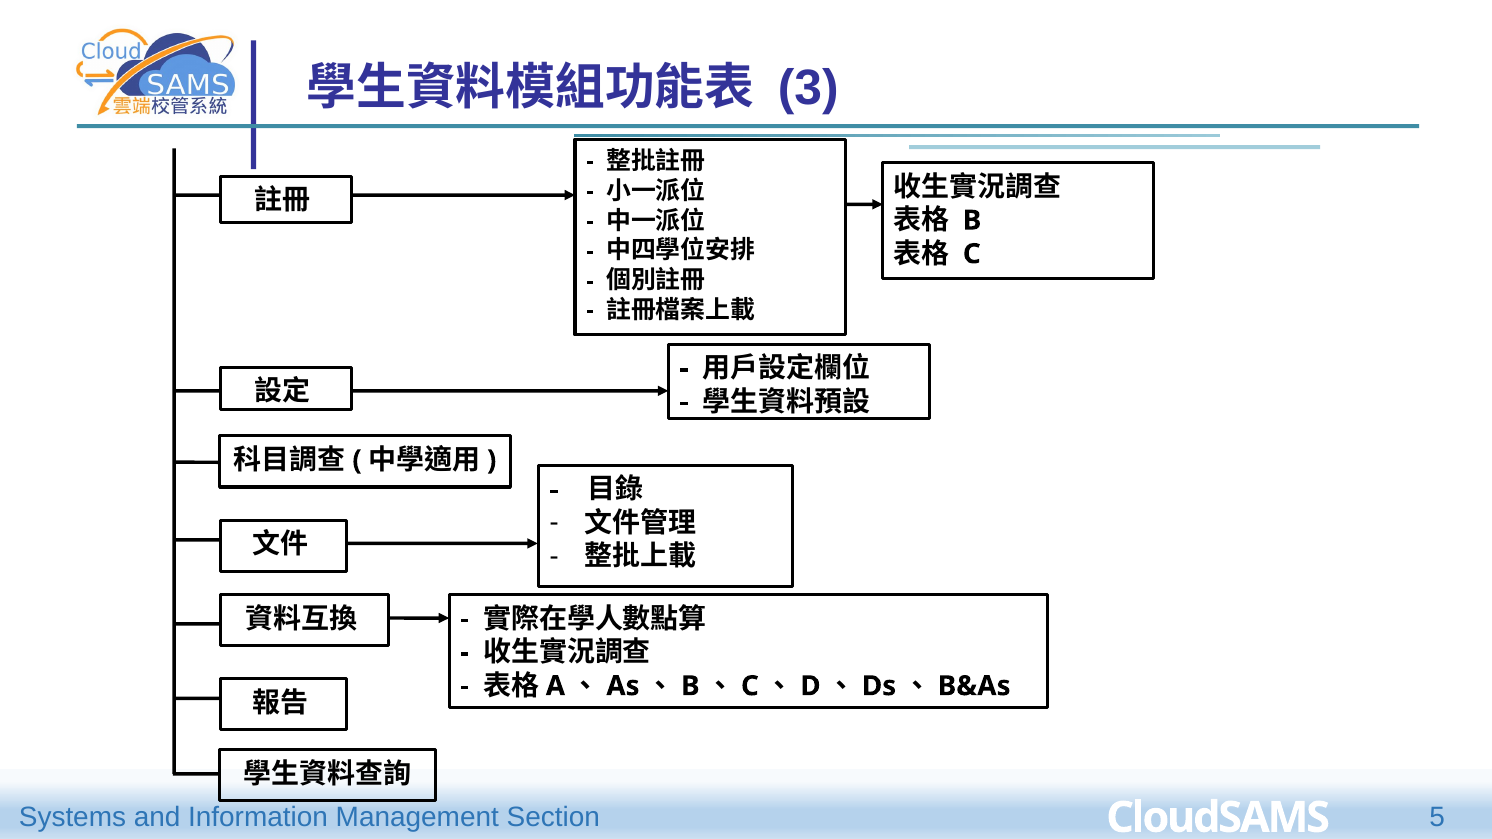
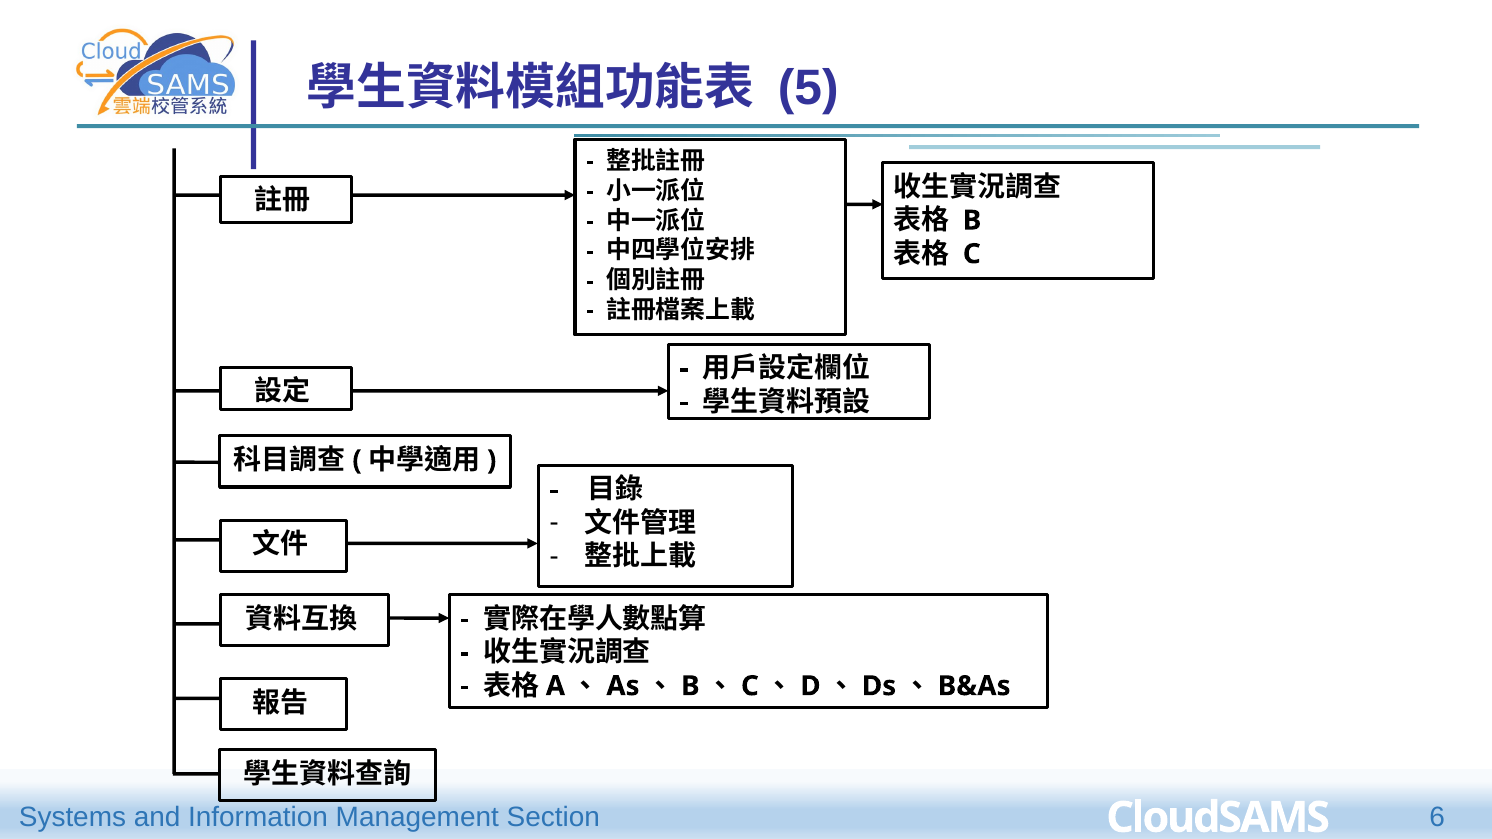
3: 3 -> 5 (808, 88)
5: 5 -> 6 (1437, 817)
